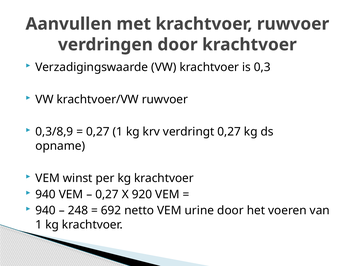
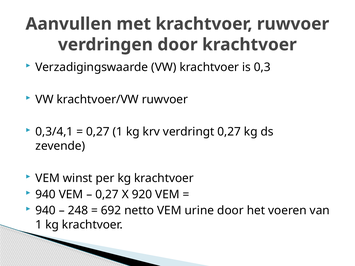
0,3/8,9: 0,3/8,9 -> 0,3/4,1 (54, 132)
opname: opname -> zevende (60, 146)
